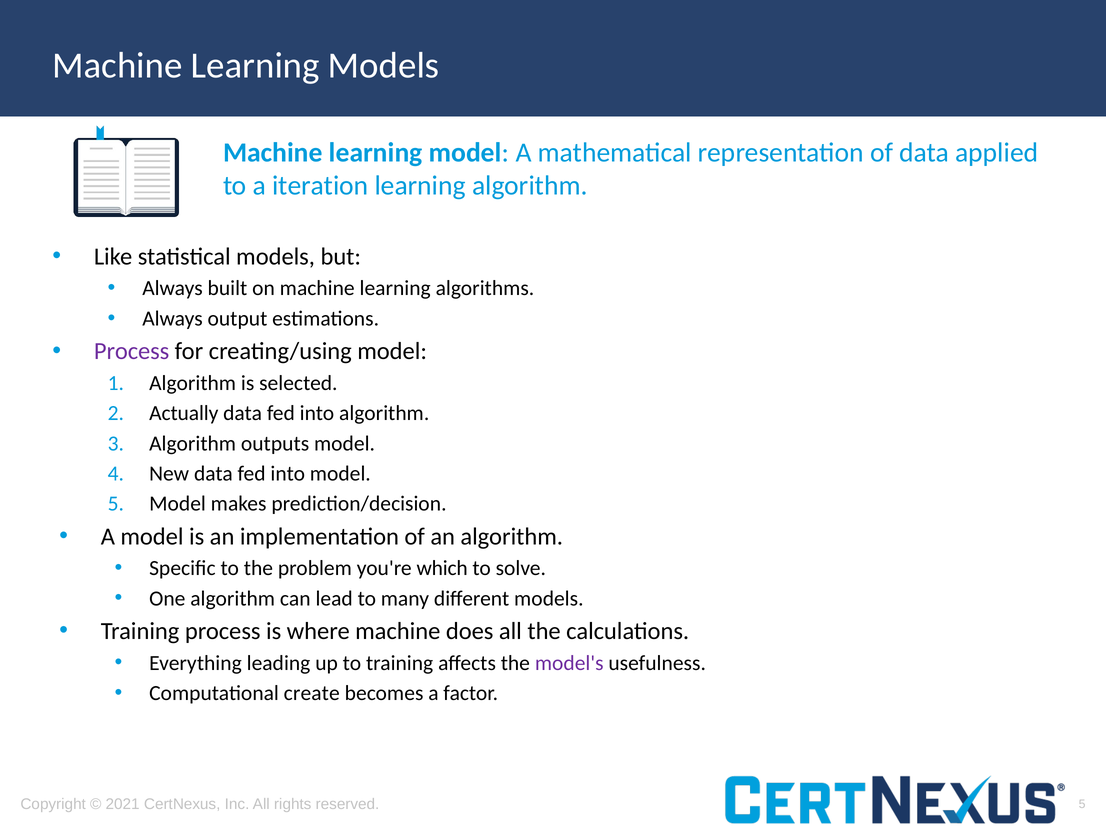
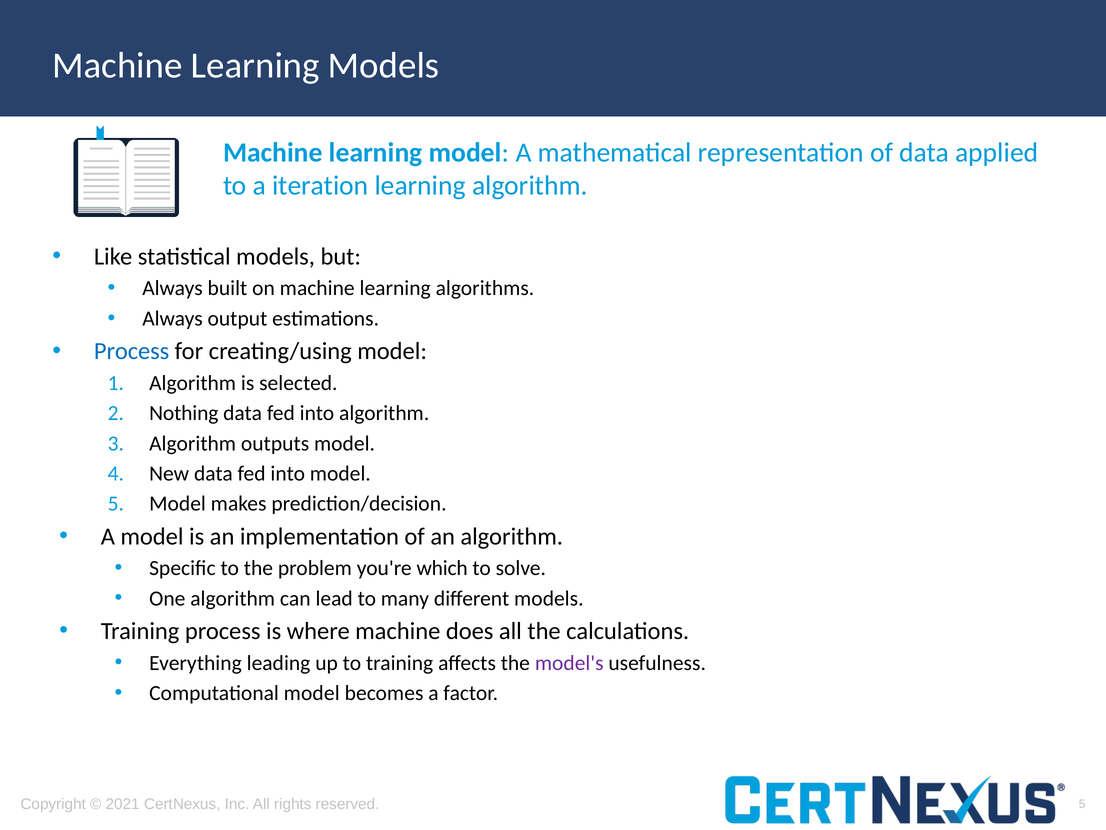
Process colour: purple -> blue (132, 351)
Actually: Actually -> Nothing (184, 413)
Computational create: create -> model (312, 693)
